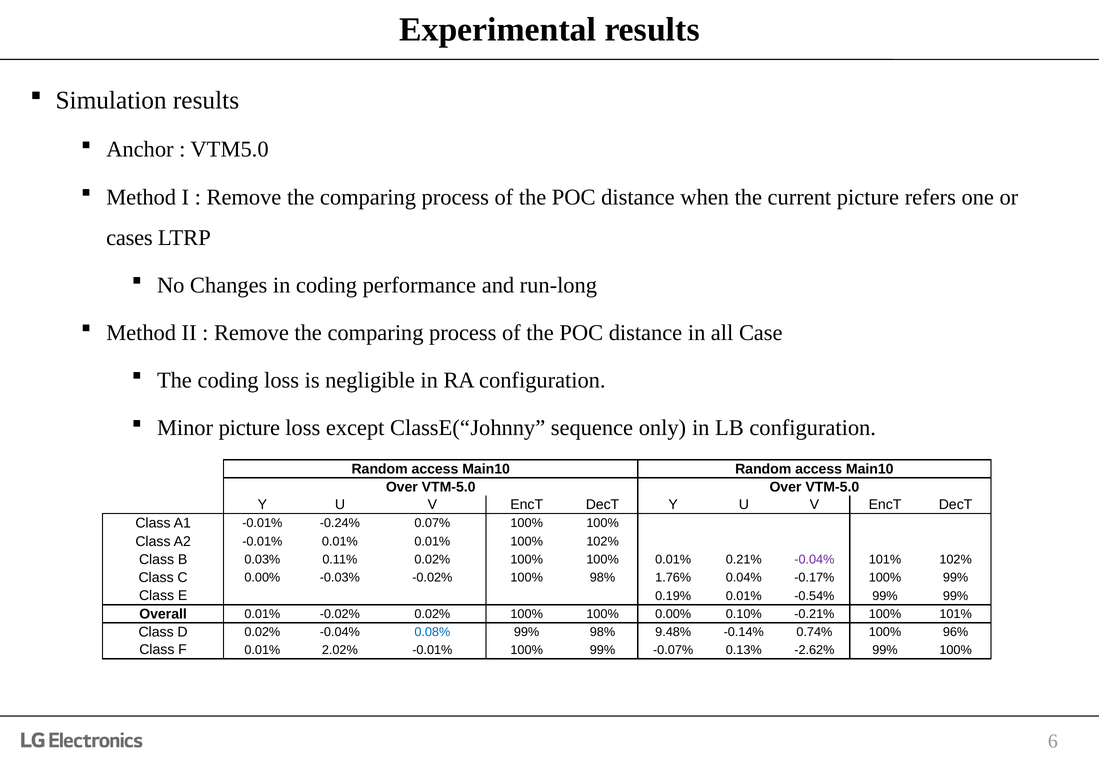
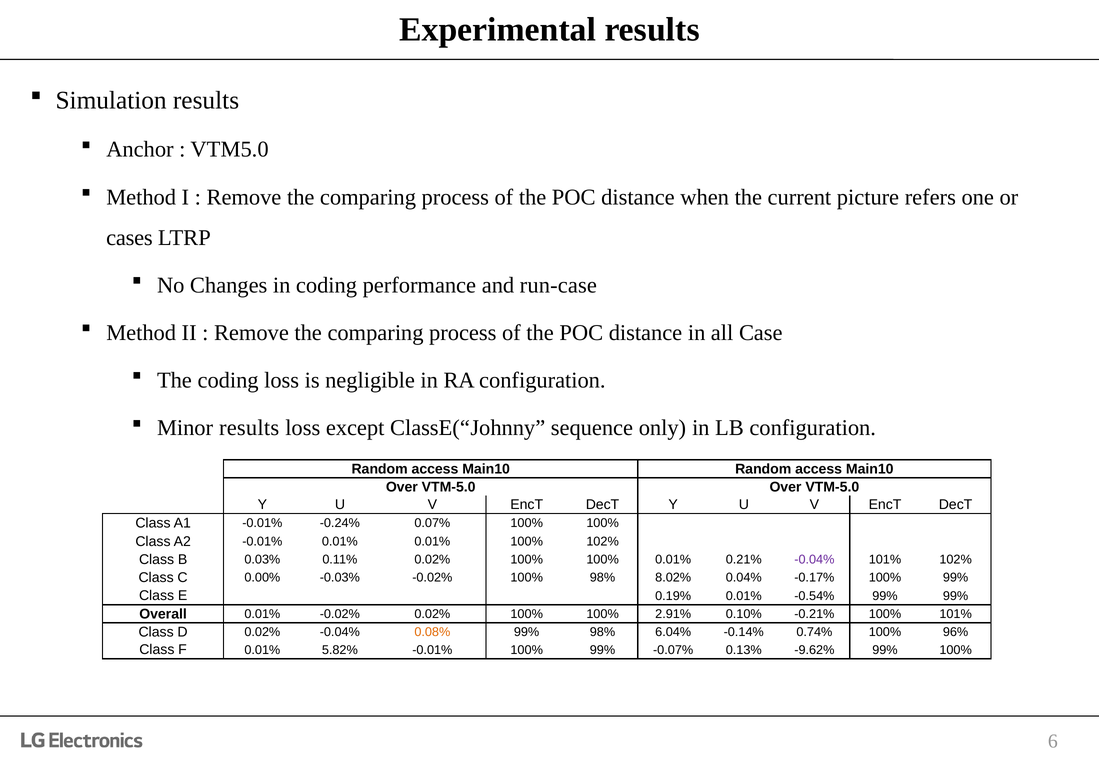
run-long: run-long -> run-case (558, 285)
Minor picture: picture -> results (249, 428)
1.76%: 1.76% -> 8.02% (673, 577)
100% 0.00%: 0.00% -> 2.91% (673, 614)
0.08% colour: blue -> orange (432, 632)
9.48%: 9.48% -> 6.04% (673, 632)
2.02%: 2.02% -> 5.82% (340, 650)
-2.62%: -2.62% -> -9.62% (814, 650)
